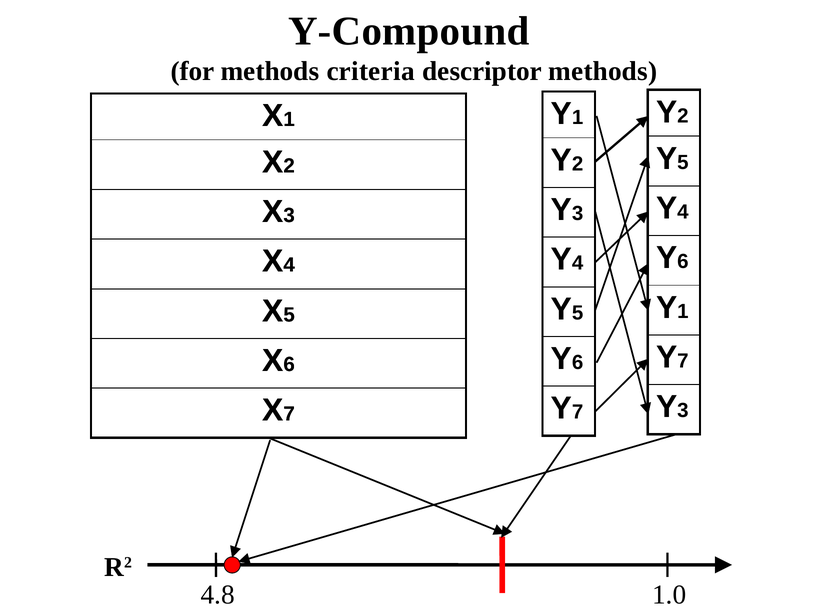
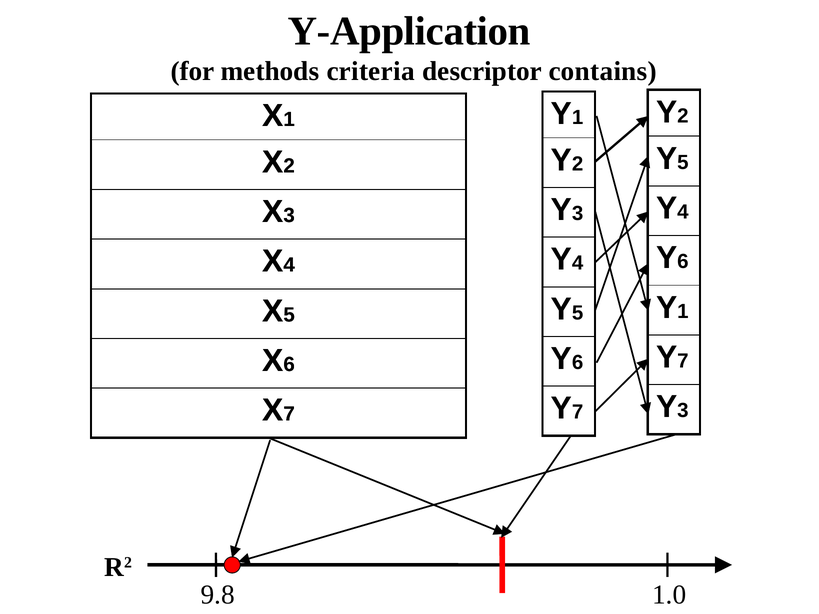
Y-Compound: Y-Compound -> Y-Application (409, 31)
descriptor methods: methods -> contains (603, 71)
4.8: 4.8 -> 9.8 (218, 595)
